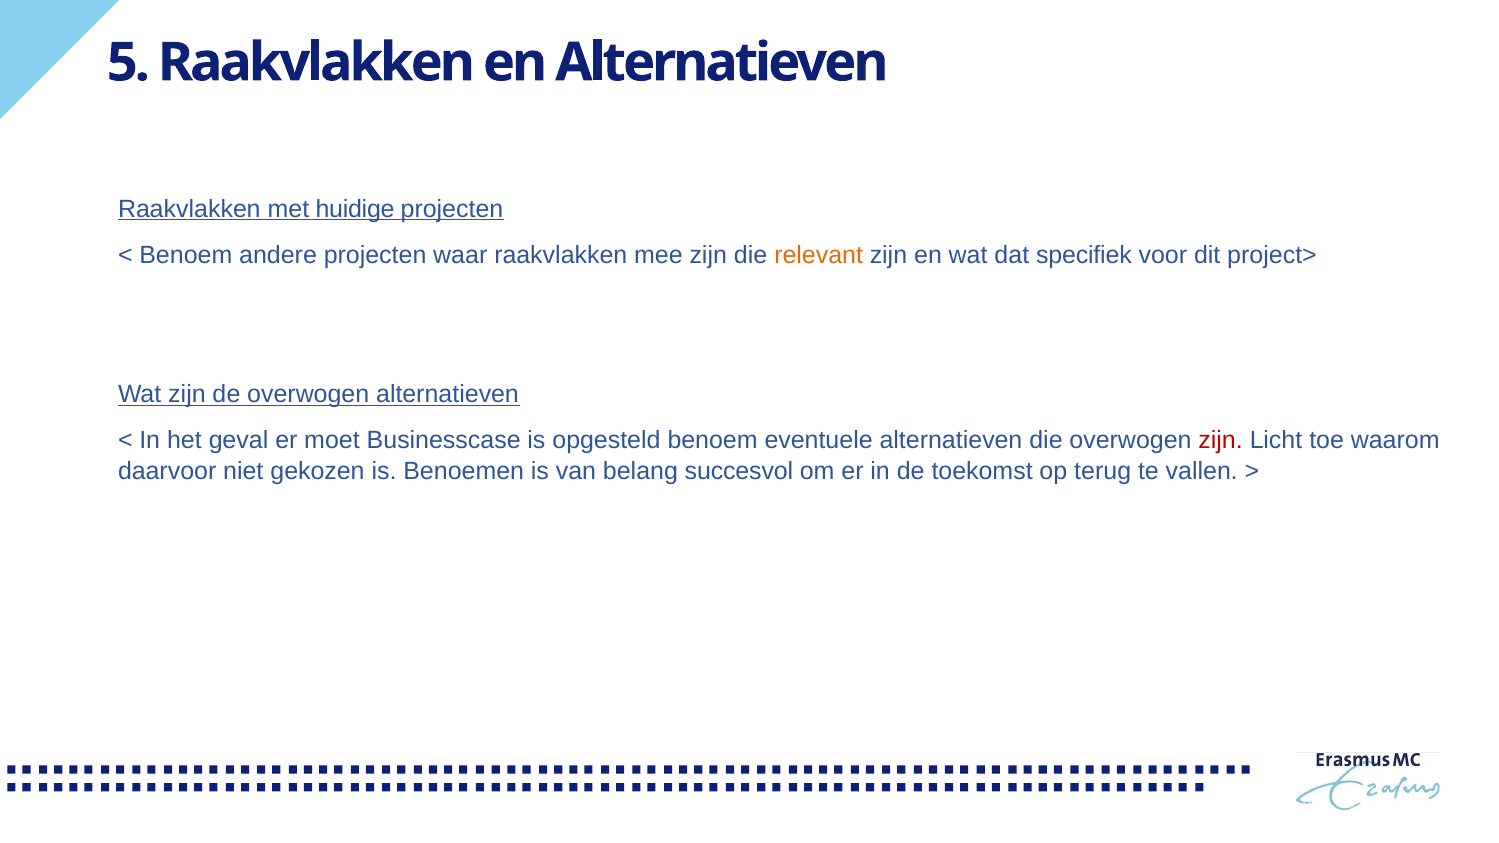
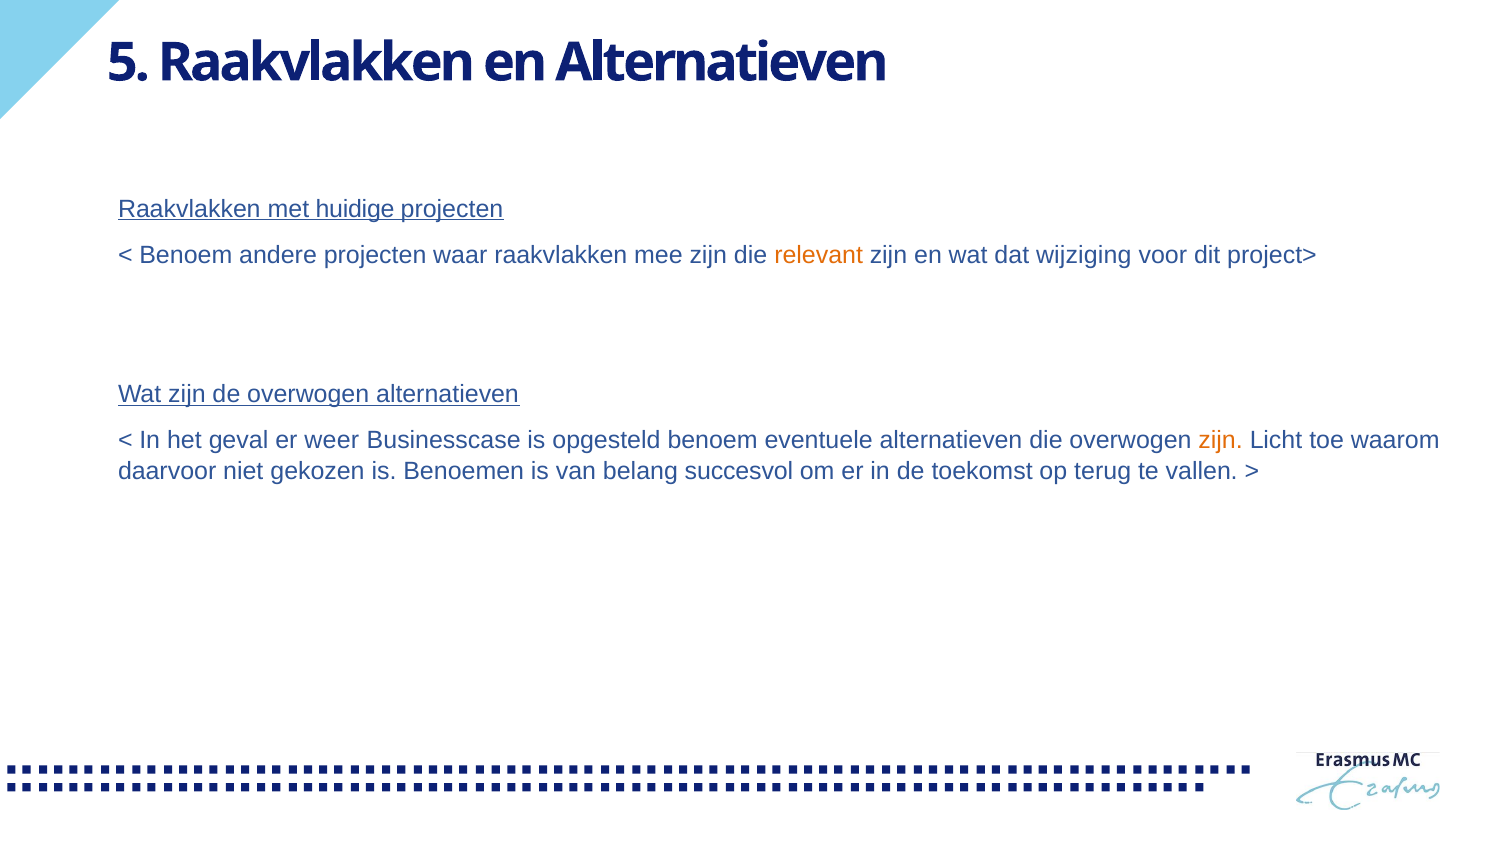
specifiek: specifiek -> wijziging (1084, 255)
moet: moet -> weer (332, 441)
zijn colour: red -> orange (1221, 441)
